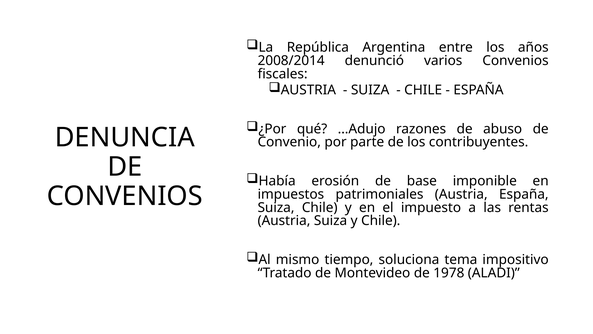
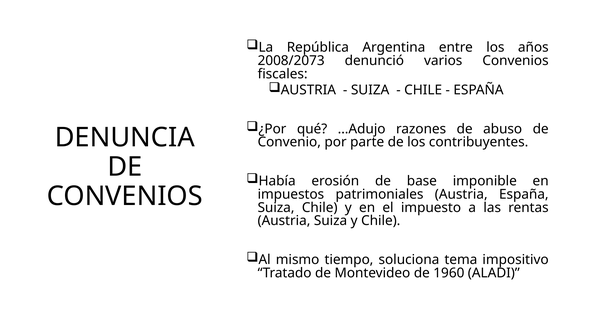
2008/2014: 2008/2014 -> 2008/2073 (291, 61)
1978: 1978 -> 1960 (449, 273)
